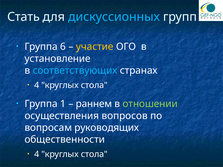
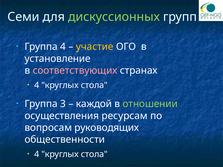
Стать: Стать -> Семи (23, 17)
дискуссионных colour: light blue -> light green (114, 17)
Группа 6: 6 -> 4 (63, 47)
соответствующих colour: light blue -> pink (75, 71)
1: 1 -> 3 (63, 104)
раннем: раннем -> каждой (94, 104)
вопросов: вопросов -> ресурсам (125, 116)
